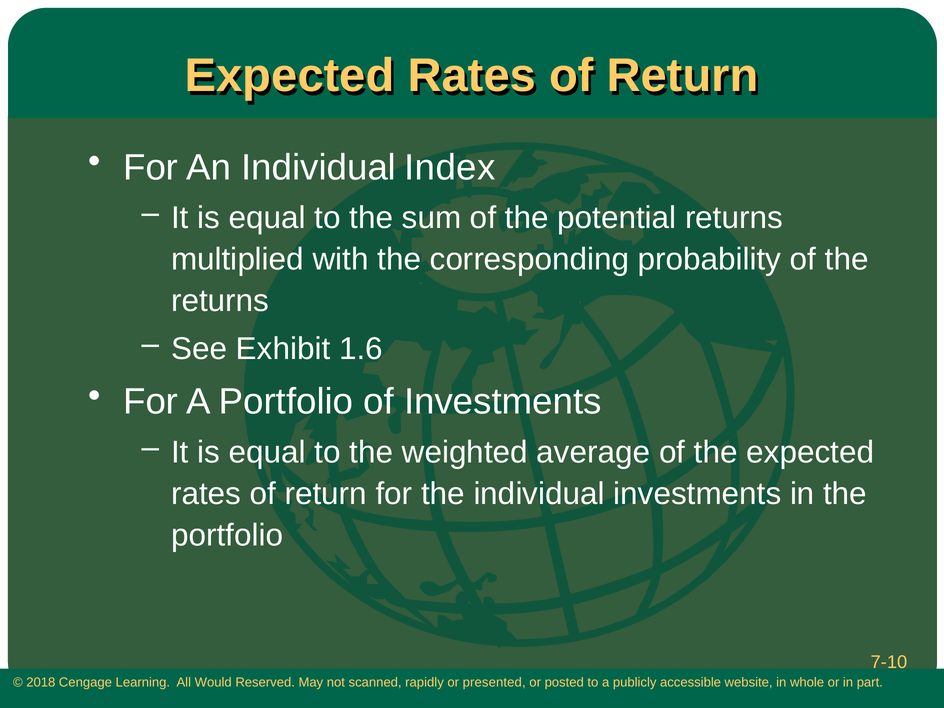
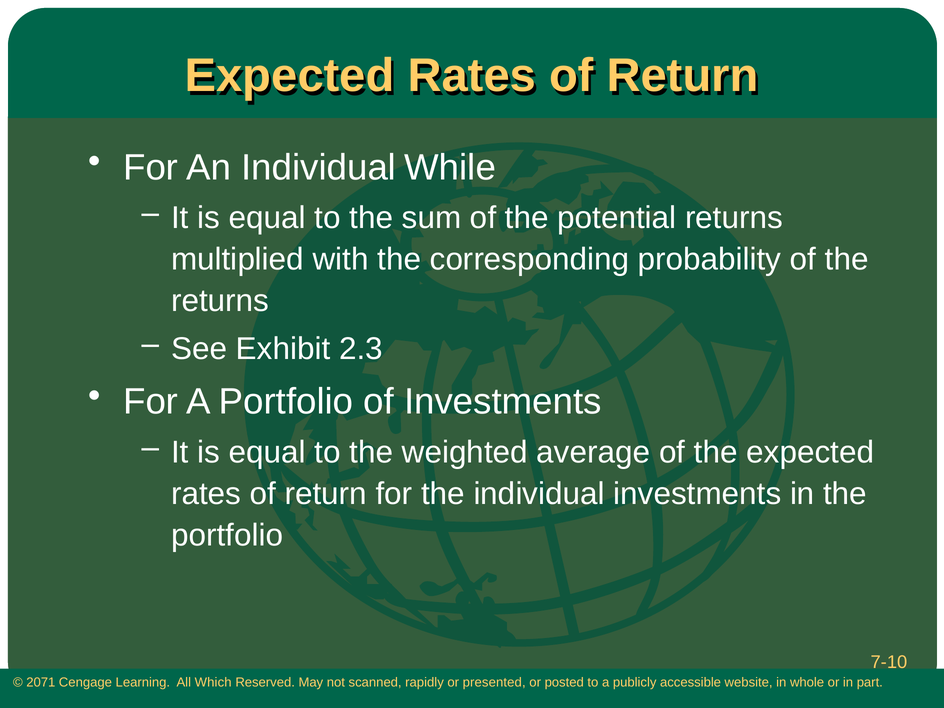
Index: Index -> While (450, 167)
1.6: 1.6 -> 2.3 (361, 349)
2018: 2018 -> 2071 (41, 682)
Would: Would -> Which (213, 682)
